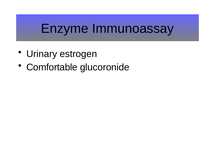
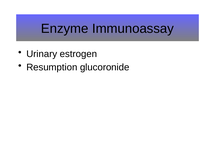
Comfortable: Comfortable -> Resumption (52, 67)
